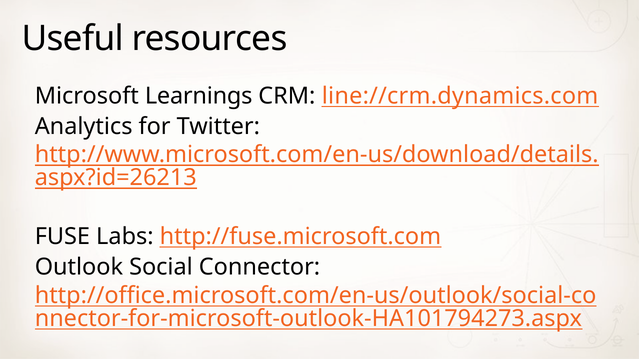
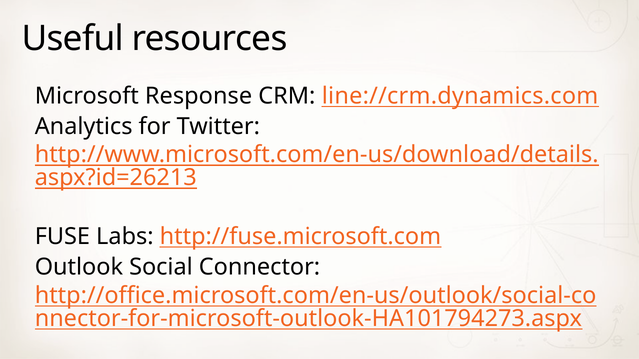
Learnings: Learnings -> Response (199, 96)
